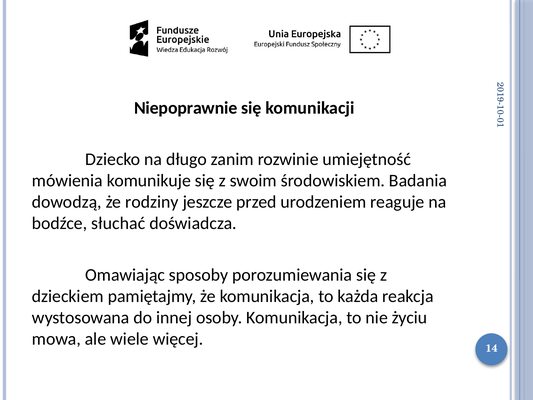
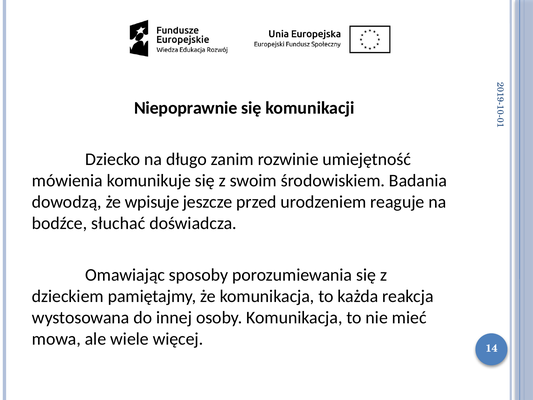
rodziny: rodziny -> wpisuje (152, 202)
życiu: życiu -> mieć (409, 317)
